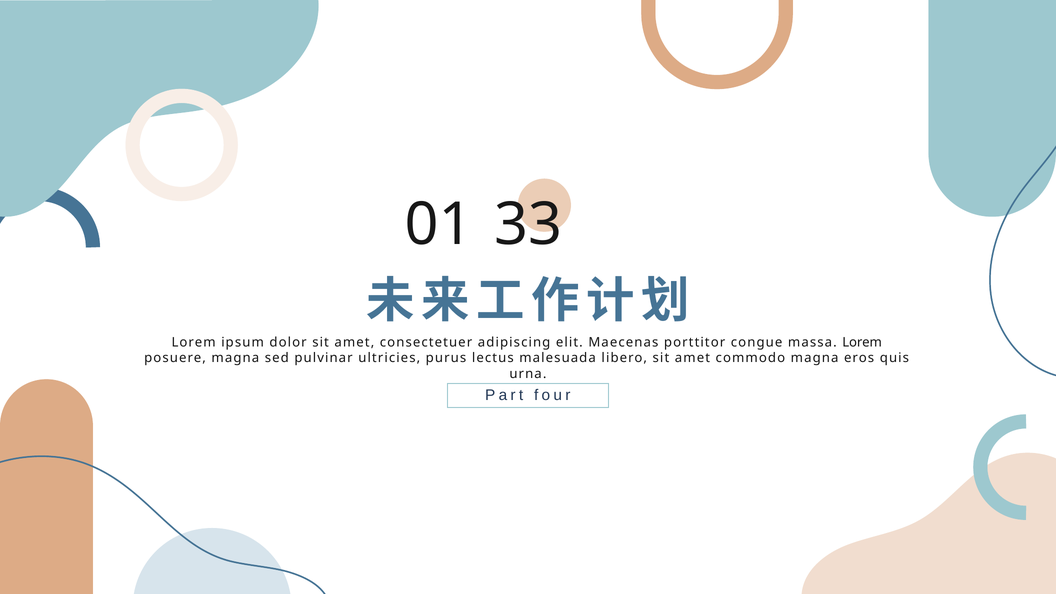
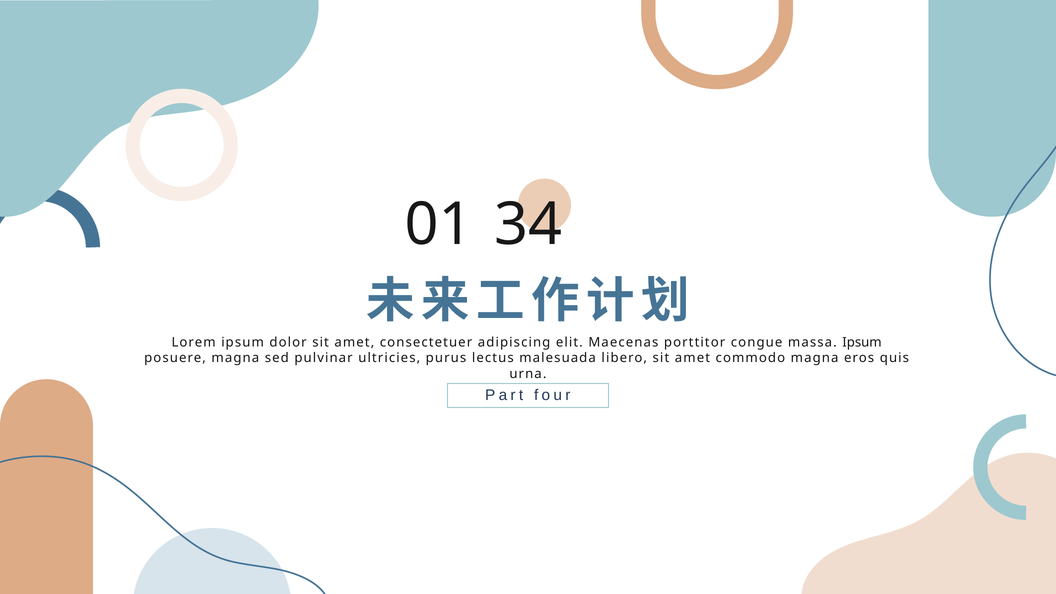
33: 33 -> 34 (528, 225)
massa Lorem: Lorem -> Ipsum (862, 342)
